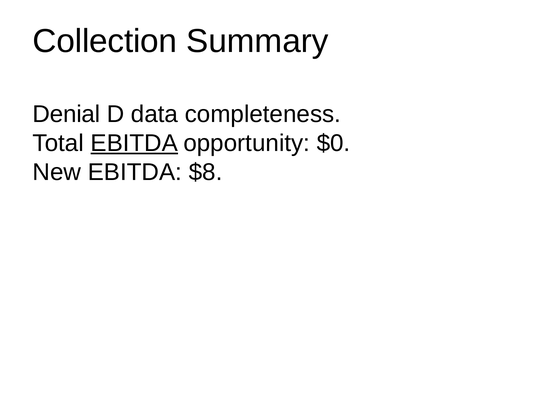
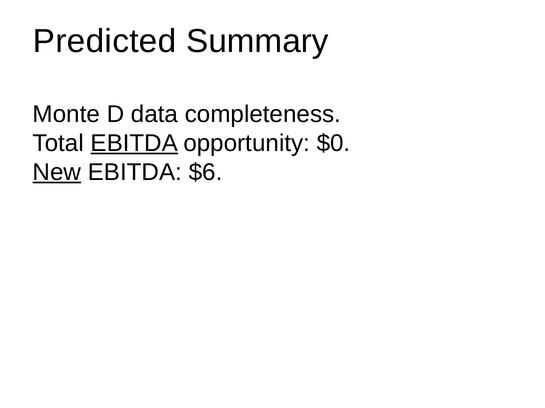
Collection: Collection -> Predicted (105, 41)
Denial: Denial -> Monte (66, 114)
New underline: none -> present (57, 172)
$8: $8 -> $6 (206, 172)
